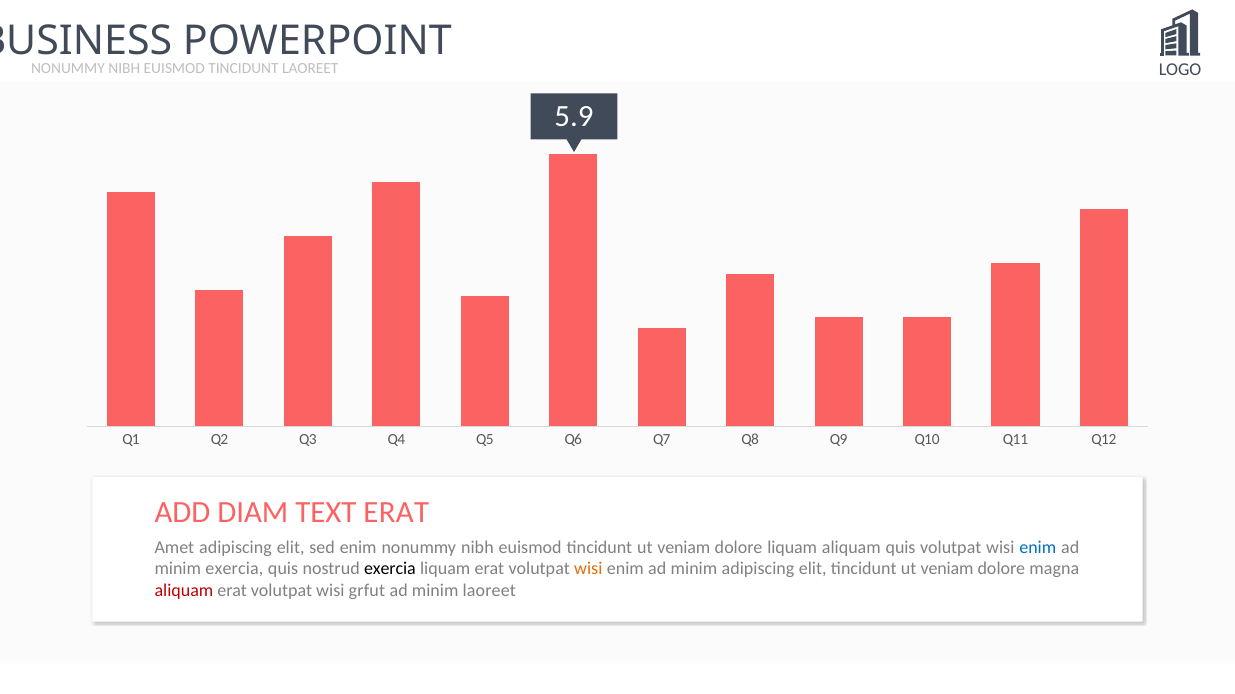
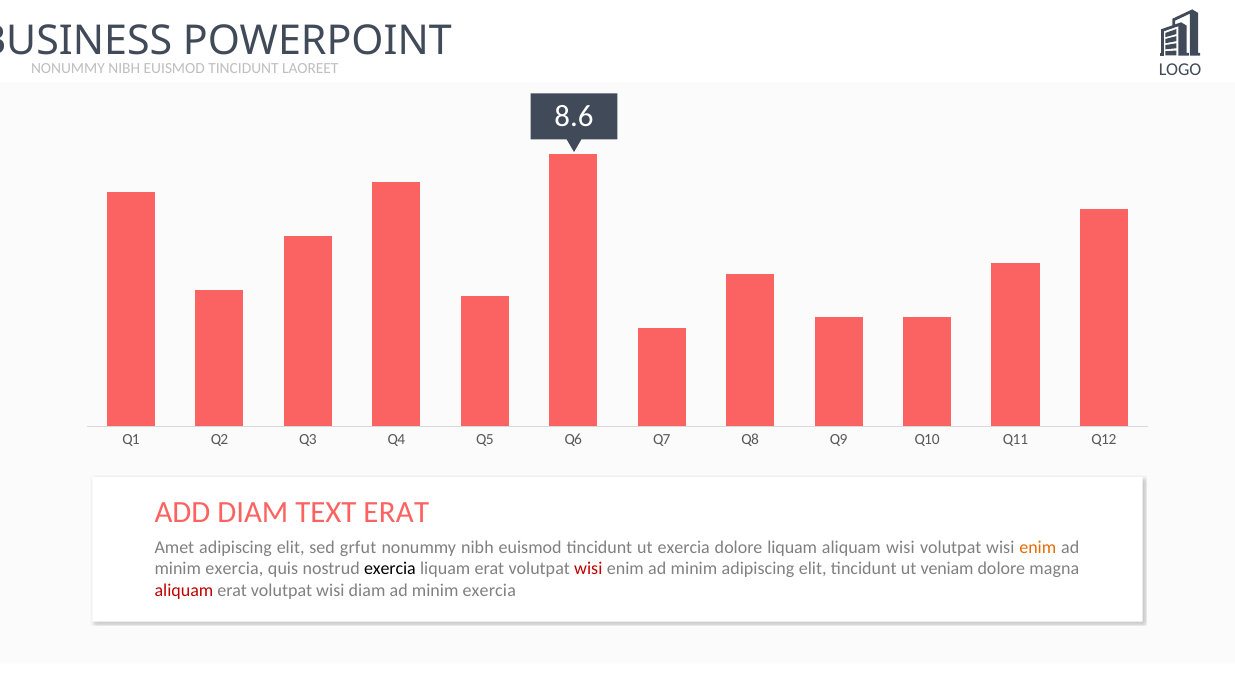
5.9: 5.9 -> 8.6 (574, 117)
sed enim: enim -> grfut (358, 548)
euismod tincidunt ut veniam: veniam -> exercia (684, 548)
aliquam quis: quis -> wisi (900, 548)
enim colour: blue -> orange (1038, 548)
wisi colour: orange -> red (588, 569)
wisi grfut: grfut -> diam (367, 591)
laoreet: laoreet -> exercia (489, 591)
